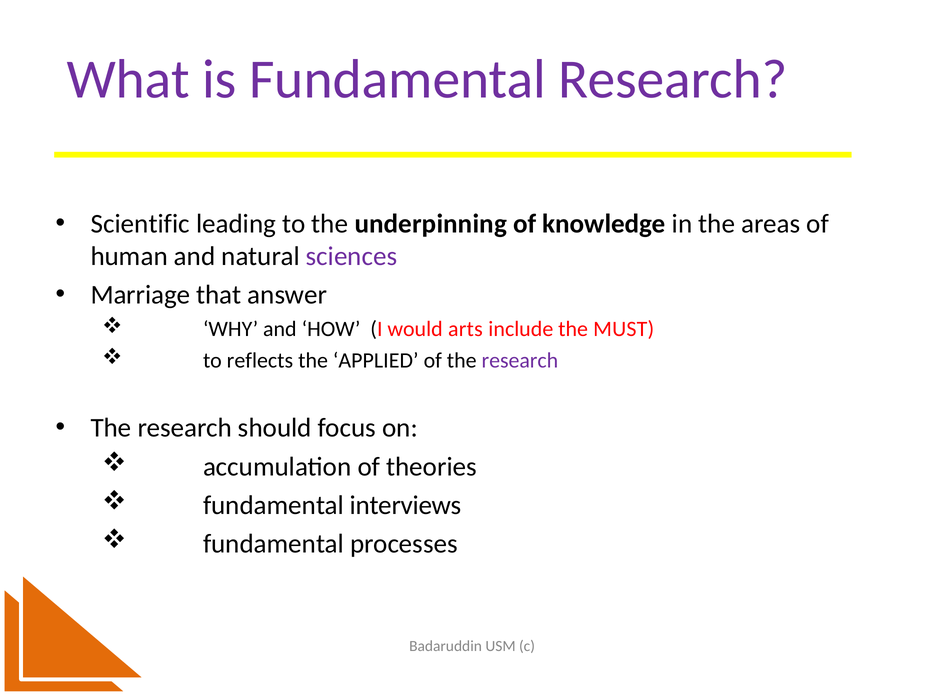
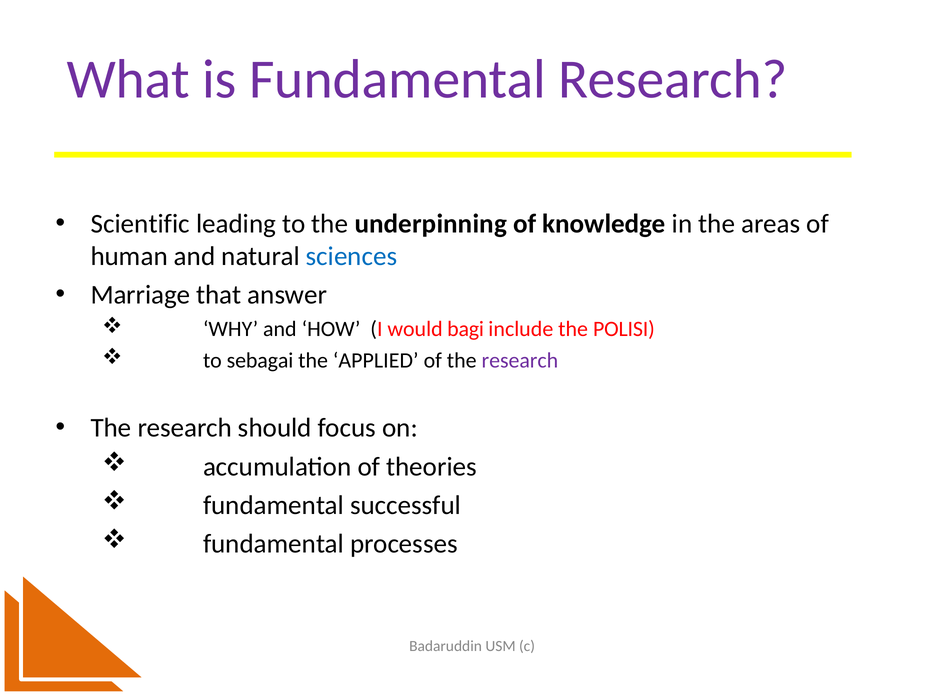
sciences colour: purple -> blue (351, 257)
arts: arts -> bagi (466, 330)
MUST: MUST -> POLISI (624, 330)
reflects: reflects -> sebagai (260, 361)
interviews: interviews -> successful (405, 506)
